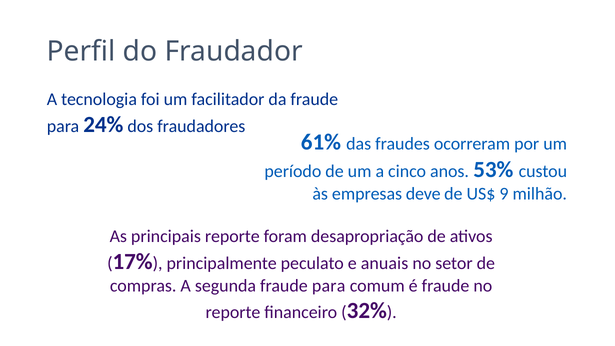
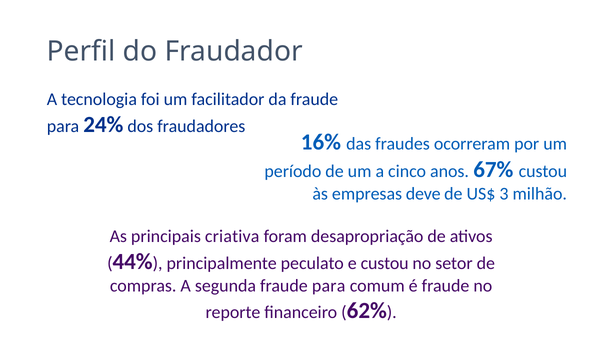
61%: 61% -> 16% (321, 142)
53%: 53% -> 67% (493, 170)
9: 9 -> 3 (504, 194)
principais reporte: reporte -> criativa (232, 237)
17%: 17% -> 44% (133, 261)
e anuais: anuais -> custou (385, 263)
32%: 32% -> 62% (367, 311)
